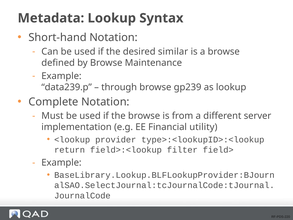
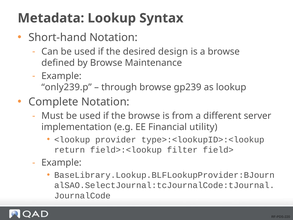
similar: similar -> design (173, 51)
data239.p: data239.p -> only239.p (67, 87)
